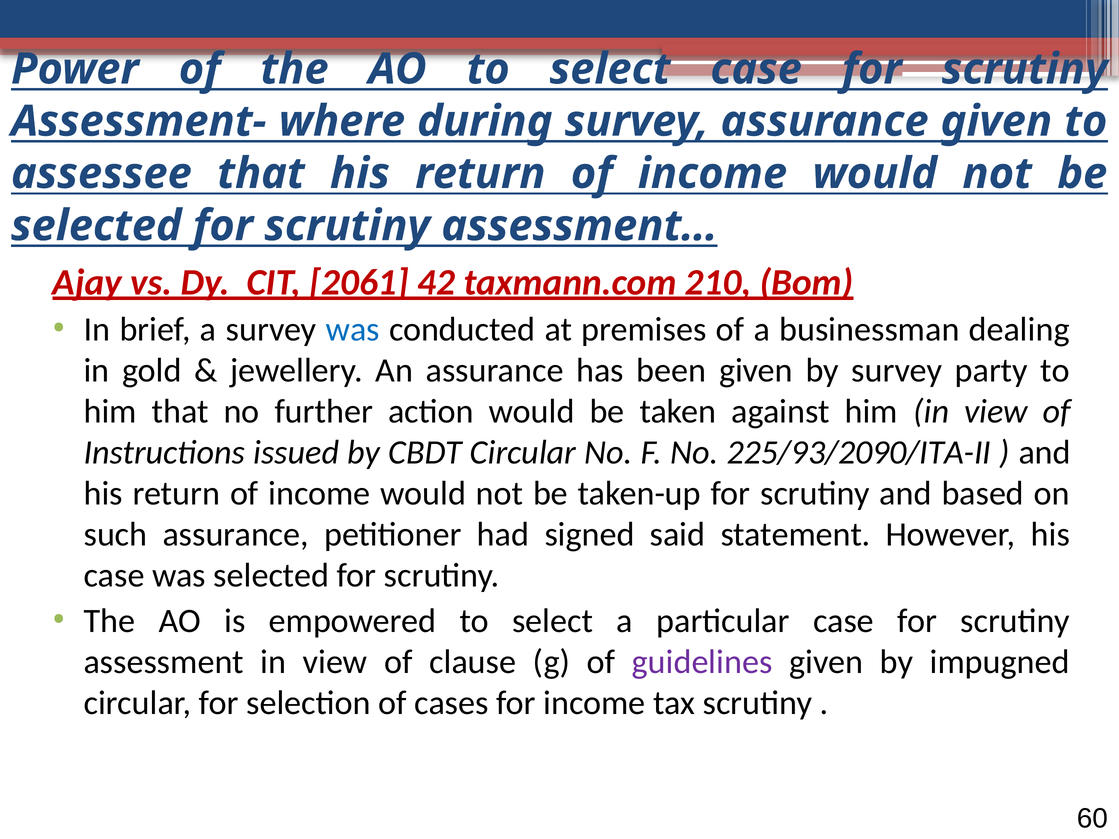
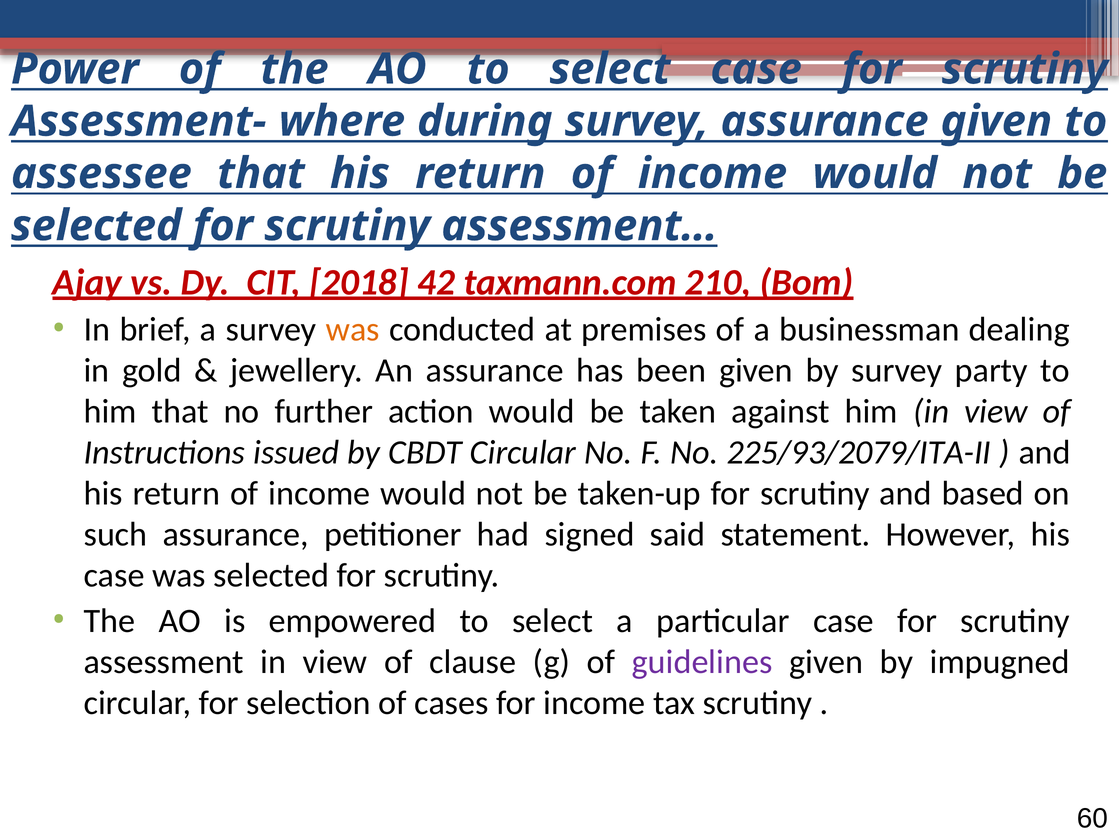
2061: 2061 -> 2018 (359, 282)
was colour: blue -> orange (353, 330)
225/93/2090/ITA-II: 225/93/2090/ITA-II -> 225/93/2079/ITA-II (859, 453)
